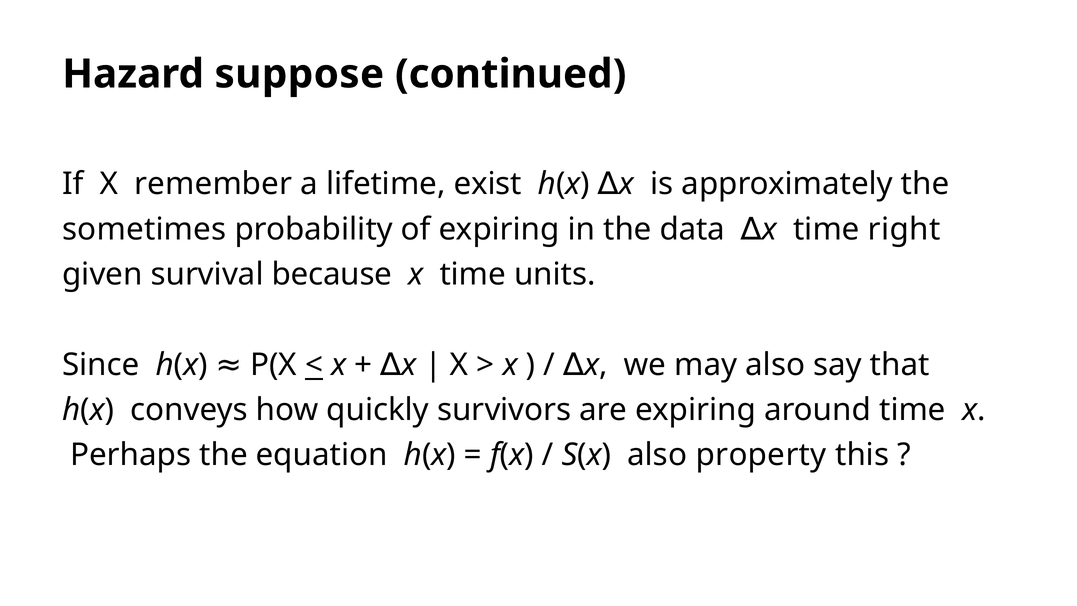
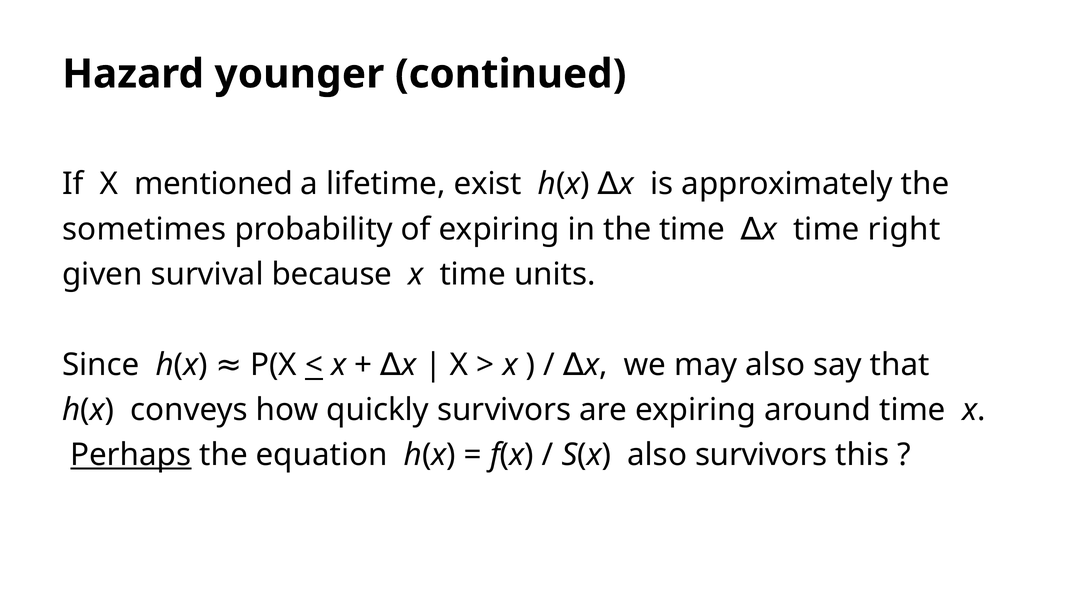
suppose: suppose -> younger (299, 74)
remember: remember -> mentioned (213, 184)
the data: data -> time (692, 229)
Perhaps underline: none -> present (131, 455)
also property: property -> survivors (761, 455)
